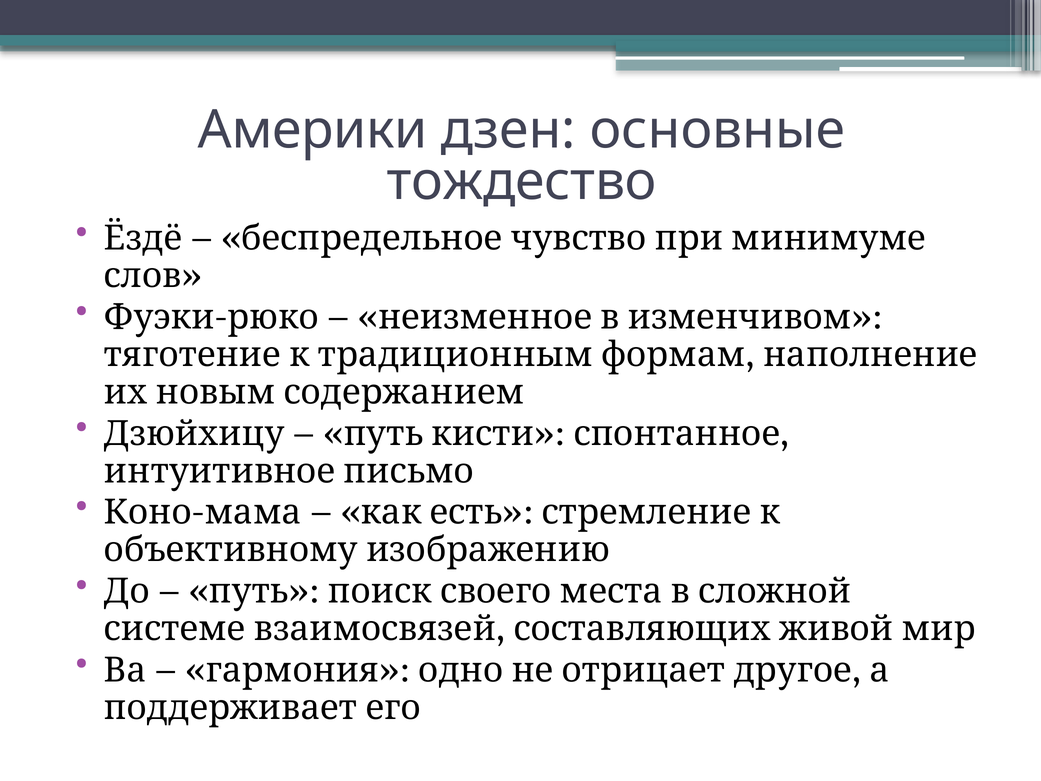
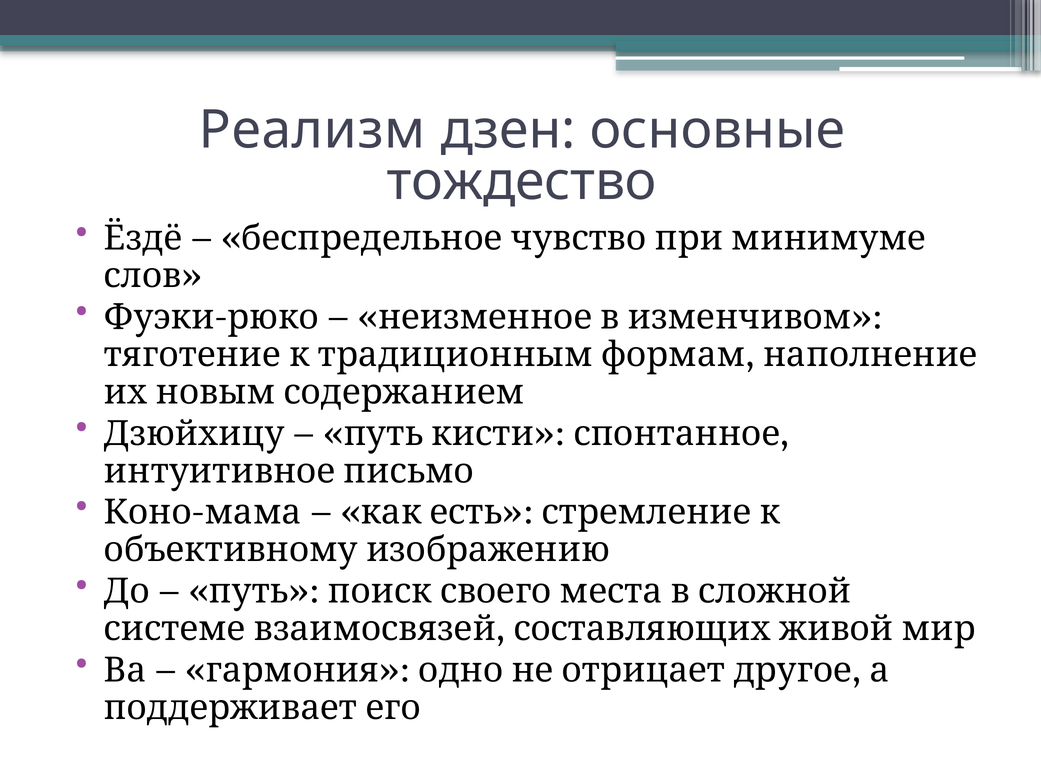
Америки: Америки -> Реализм (312, 130)
